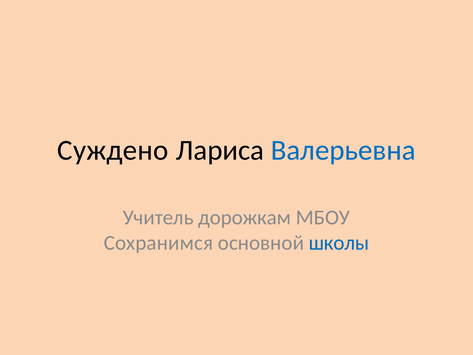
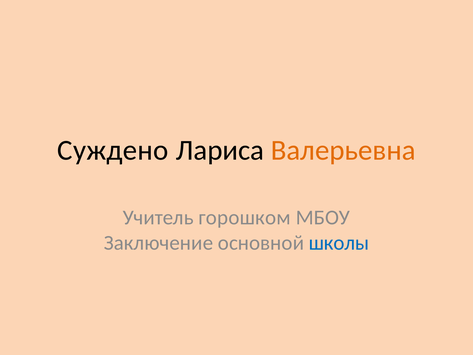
Валерьевна colour: blue -> orange (343, 150)
дорожкам: дорожкам -> горошком (245, 217)
Сохранимся: Сохранимся -> Заключение (158, 243)
